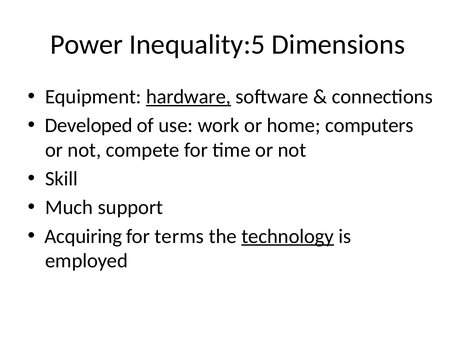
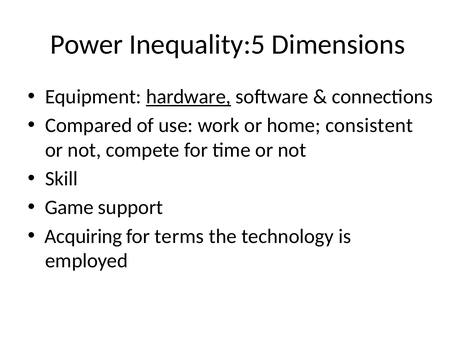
Developed: Developed -> Compared (89, 126)
computers: computers -> consistent (369, 126)
Much: Much -> Game (69, 208)
technology underline: present -> none (288, 237)
